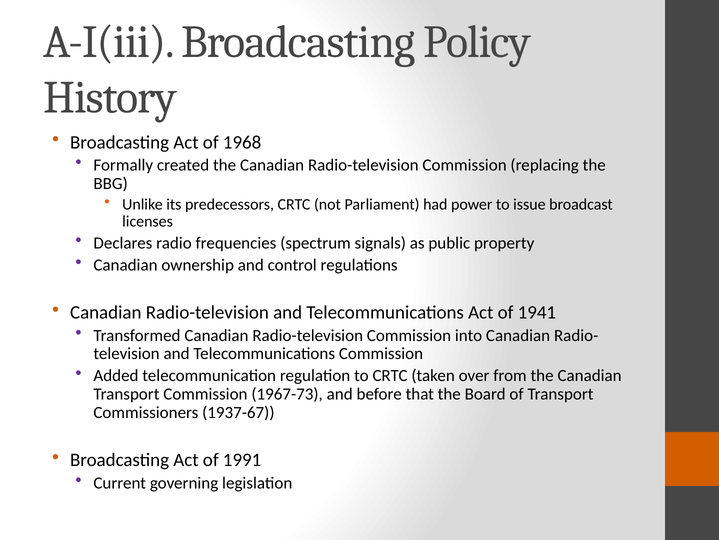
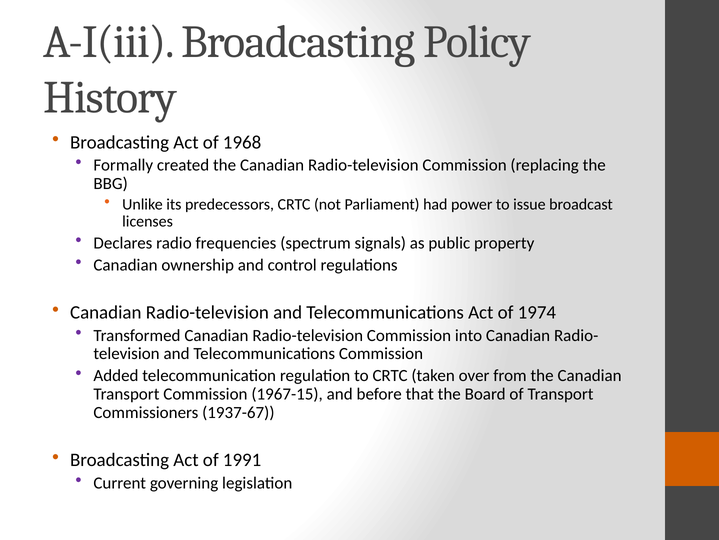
1941: 1941 -> 1974 (537, 312)
1967-73: 1967-73 -> 1967-15 (287, 394)
